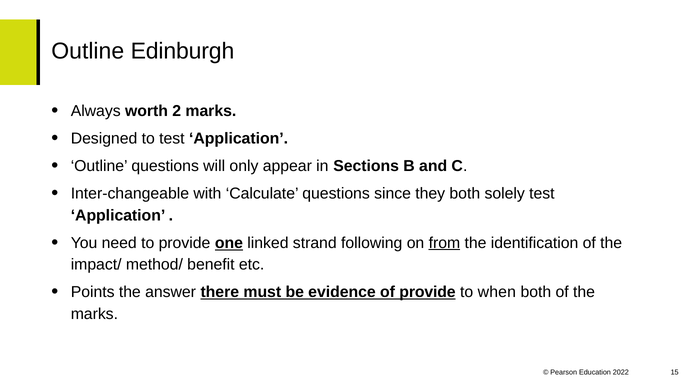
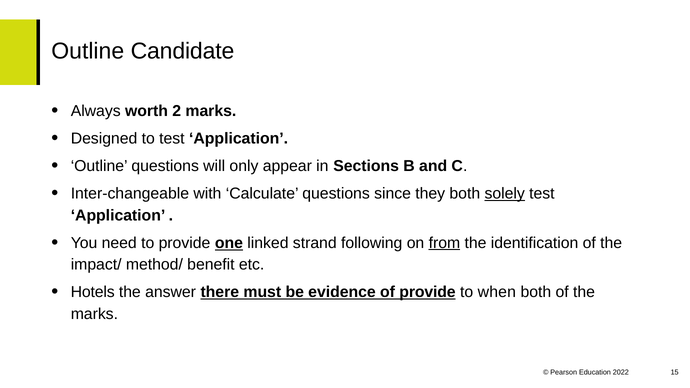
Edinburgh: Edinburgh -> Candidate (182, 51)
solely underline: none -> present (505, 194)
Points: Points -> Hotels (93, 292)
